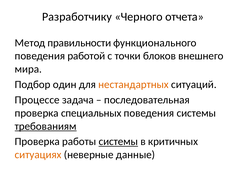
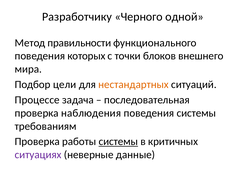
отчета: отчета -> одной (184, 17)
работой: работой -> которых (86, 56)
один: один -> цели (65, 84)
специальных: специальных -> наблюдения (91, 113)
требованиям underline: present -> none (46, 126)
ситуациях colour: orange -> purple (38, 154)
